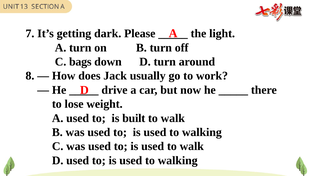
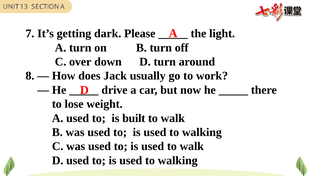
bags: bags -> over (80, 62)
